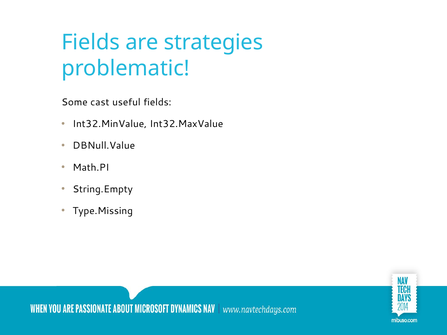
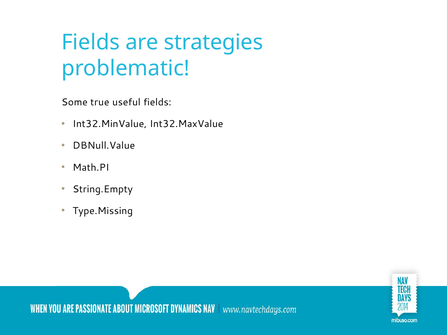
cast: cast -> true (100, 102)
